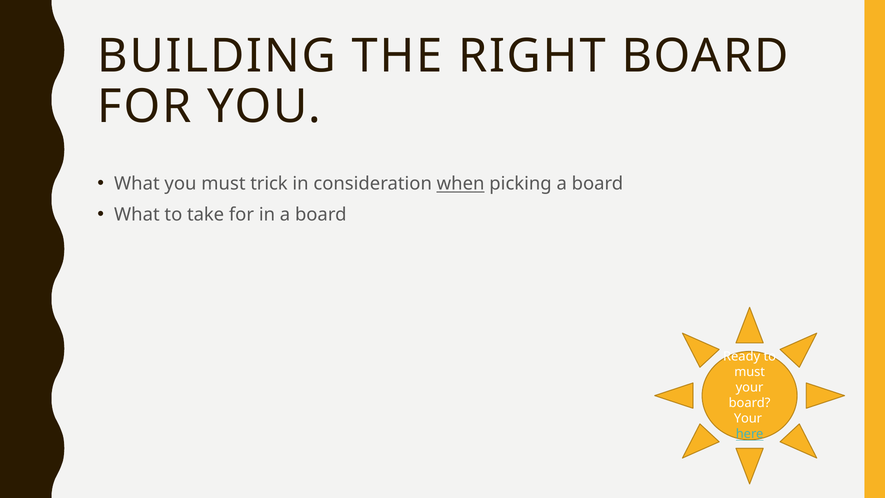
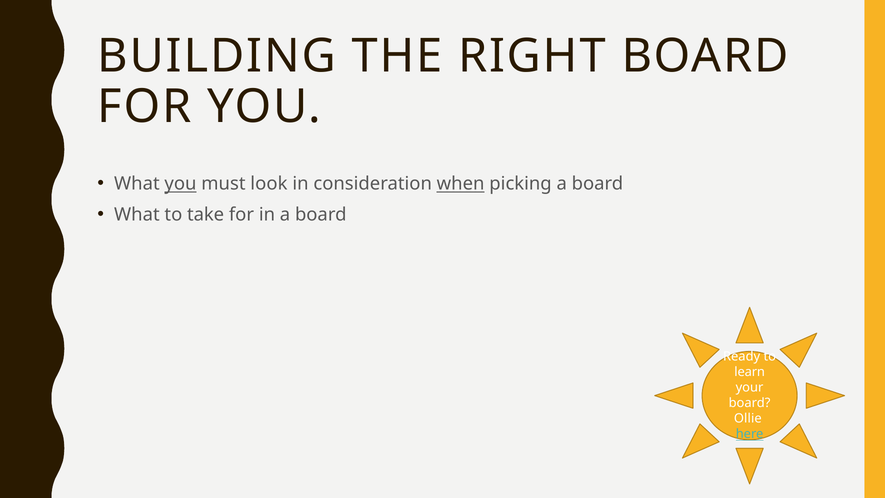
you underline: none -> present (180, 184)
trick: trick -> look (269, 184)
must: must -> learn (750, 372)
Your: Your -> Ollie (748, 419)
